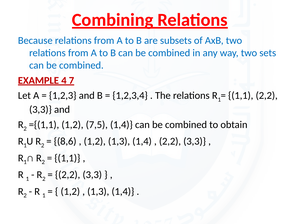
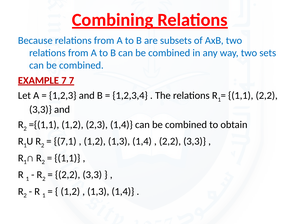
EXAMPLE 4: 4 -> 7 (64, 81)
7,5: 7,5 -> 2,3 (97, 125)
8,6: 8,6 -> 7,1 (65, 142)
